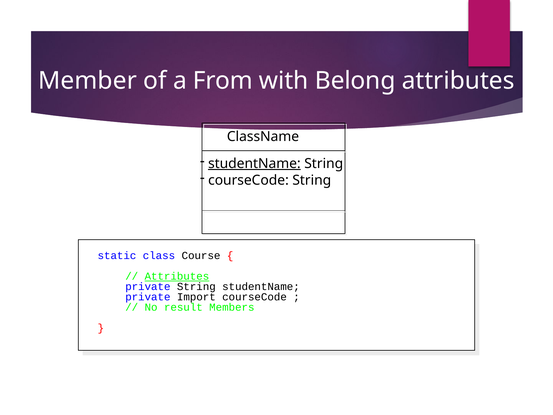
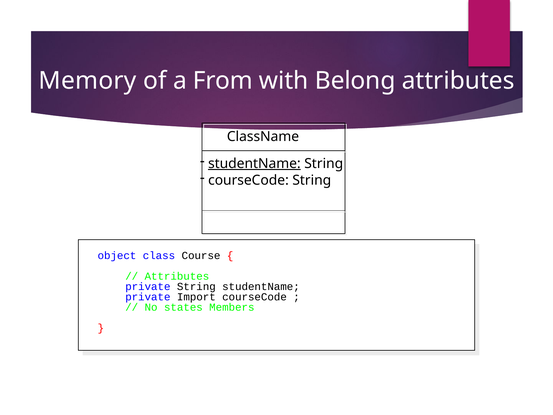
Member: Member -> Memory (87, 81)
static: static -> object (117, 256)
Attributes underline: present -> none (177, 276)
result: result -> states (183, 307)
